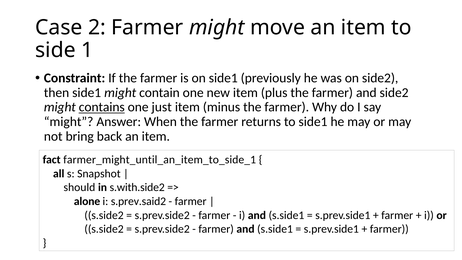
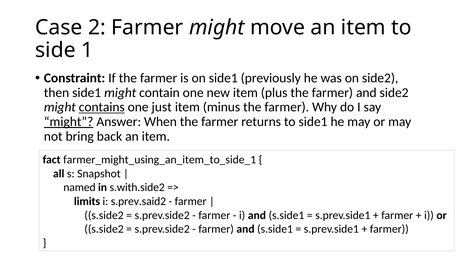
might underline: none -> present (69, 122)
farmer_might_until_an_item_to_side_1: farmer_might_until_an_item_to_side_1 -> farmer_might_using_an_item_to_side_1 (160, 160)
should: should -> named (79, 187)
alone: alone -> limits (87, 201)
